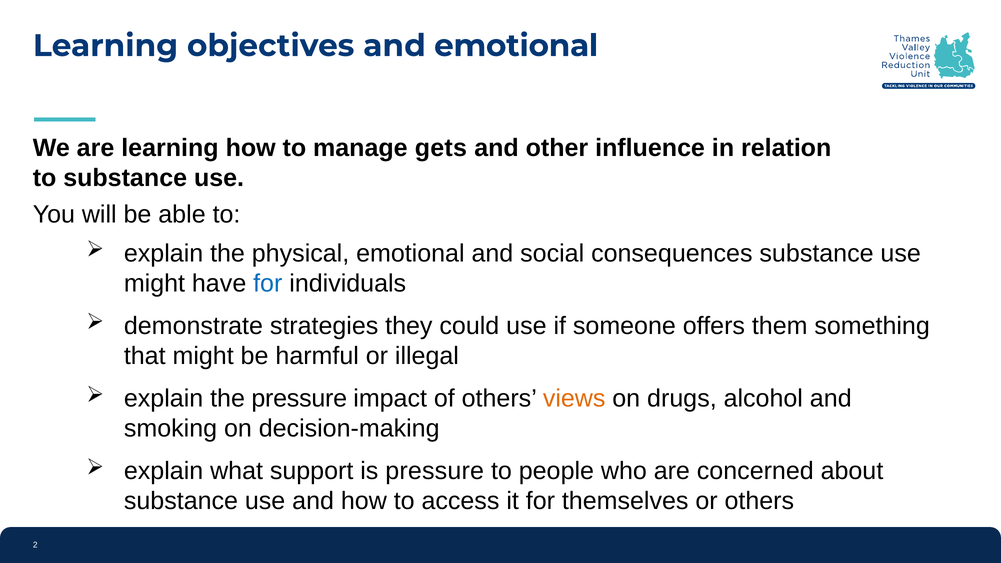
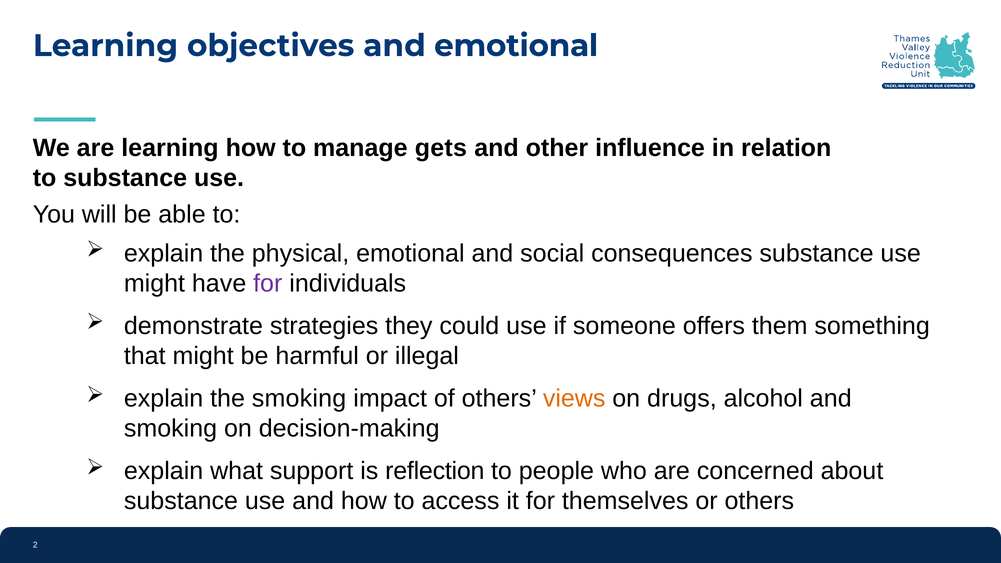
for colour: blue -> purple (268, 283)
the pressure: pressure -> smoking (299, 398)
is pressure: pressure -> reflection (435, 471)
